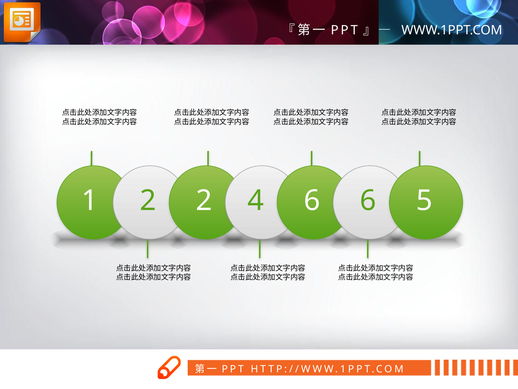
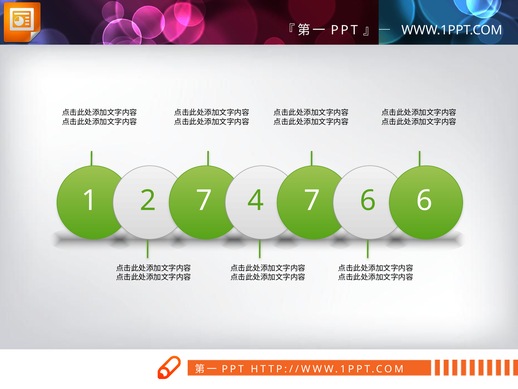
2 2: 2 -> 7 (204, 200)
4 6: 6 -> 7 (312, 200)
6 5: 5 -> 6 (424, 200)
